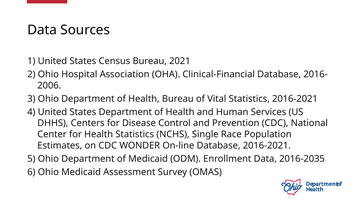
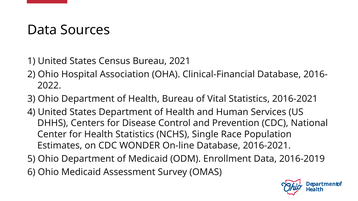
2006: 2006 -> 2022 (49, 86)
2016-2035: 2016-2035 -> 2016-2019 (302, 159)
